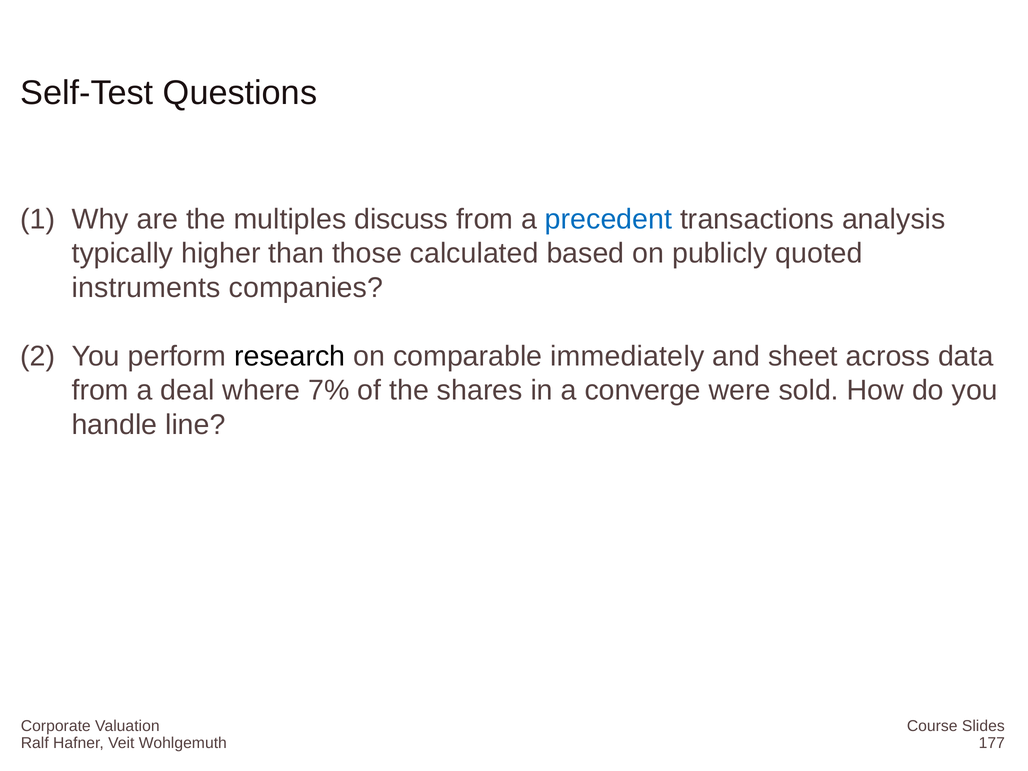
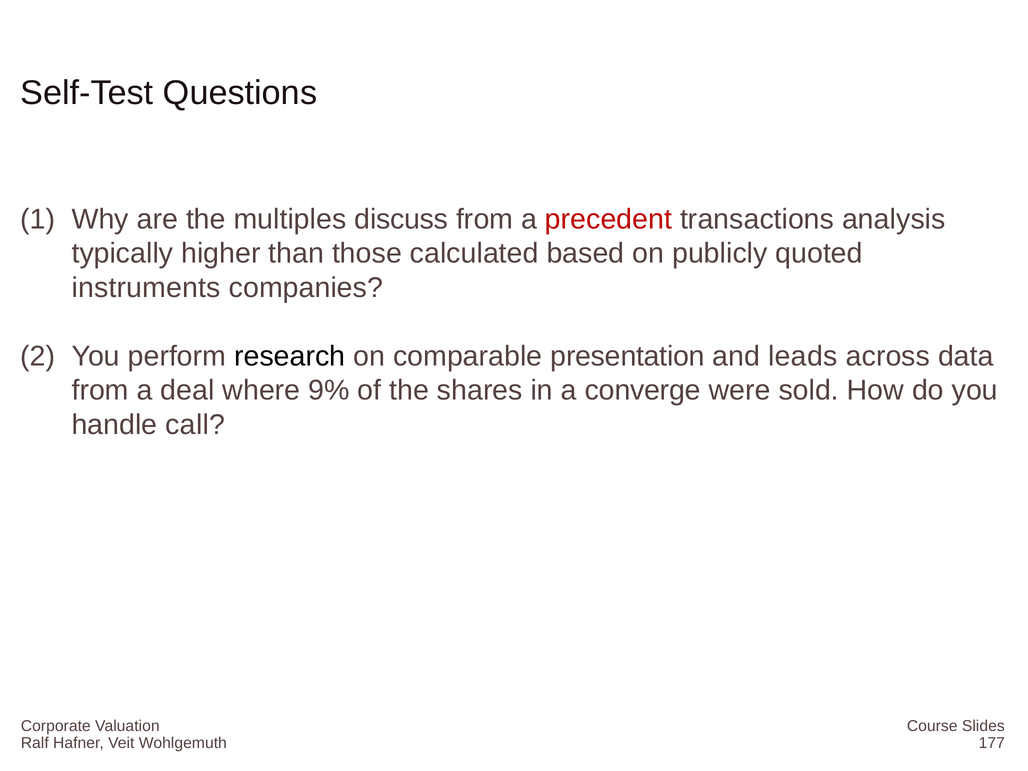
precedent colour: blue -> red (609, 219)
immediately: immediately -> presentation (628, 356)
sheet: sheet -> leads (803, 356)
7%: 7% -> 9% (329, 390)
line: line -> call (195, 425)
